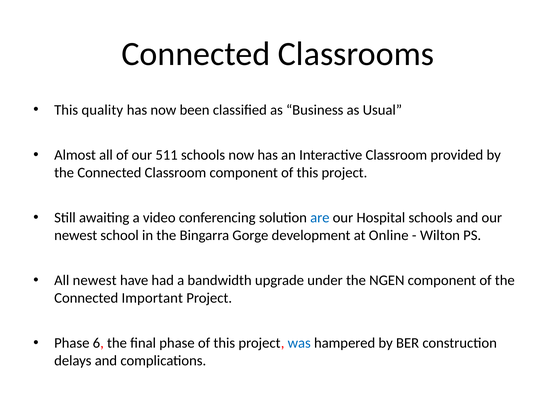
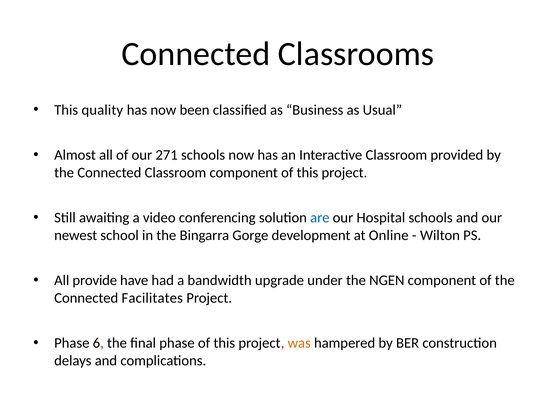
511: 511 -> 271 (167, 155)
All newest: newest -> provide (95, 280)
Important: Important -> Facilitates (152, 298)
was colour: blue -> orange (299, 343)
